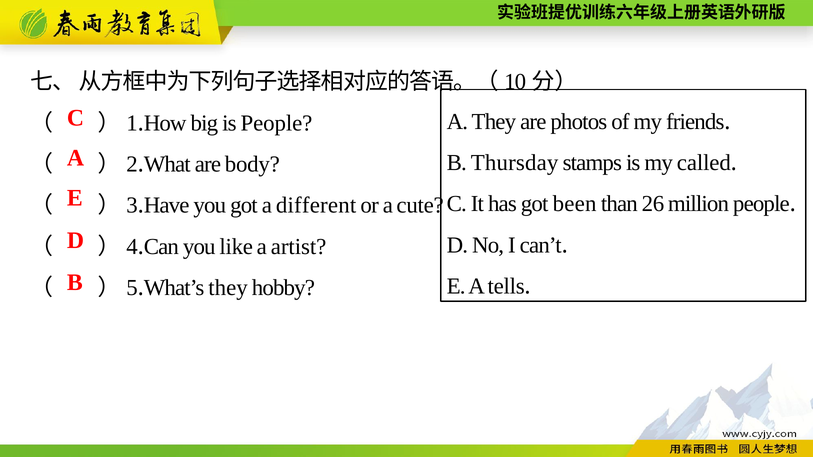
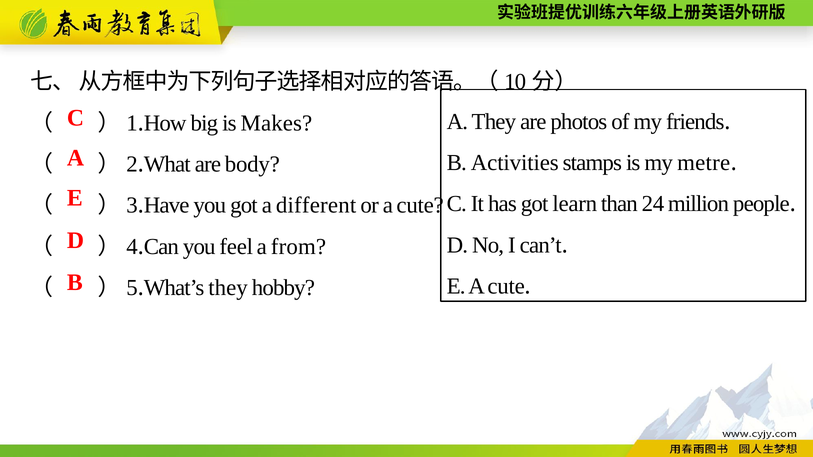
is People: People -> Makes (276, 123)
Thursday: Thursday -> Activities (515, 163)
called: called -> metre (704, 163)
been: been -> learn (575, 204)
26: 26 -> 24 (653, 204)
like: like -> feel (236, 247)
artist: artist -> from (298, 247)
E A tells: tells -> cute (506, 287)
